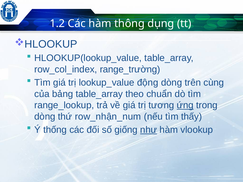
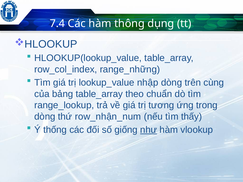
1.2: 1.2 -> 7.4 (57, 24)
range_trường: range_trường -> range_những (130, 69)
động: động -> nhập (148, 83)
ứng underline: present -> none (185, 105)
